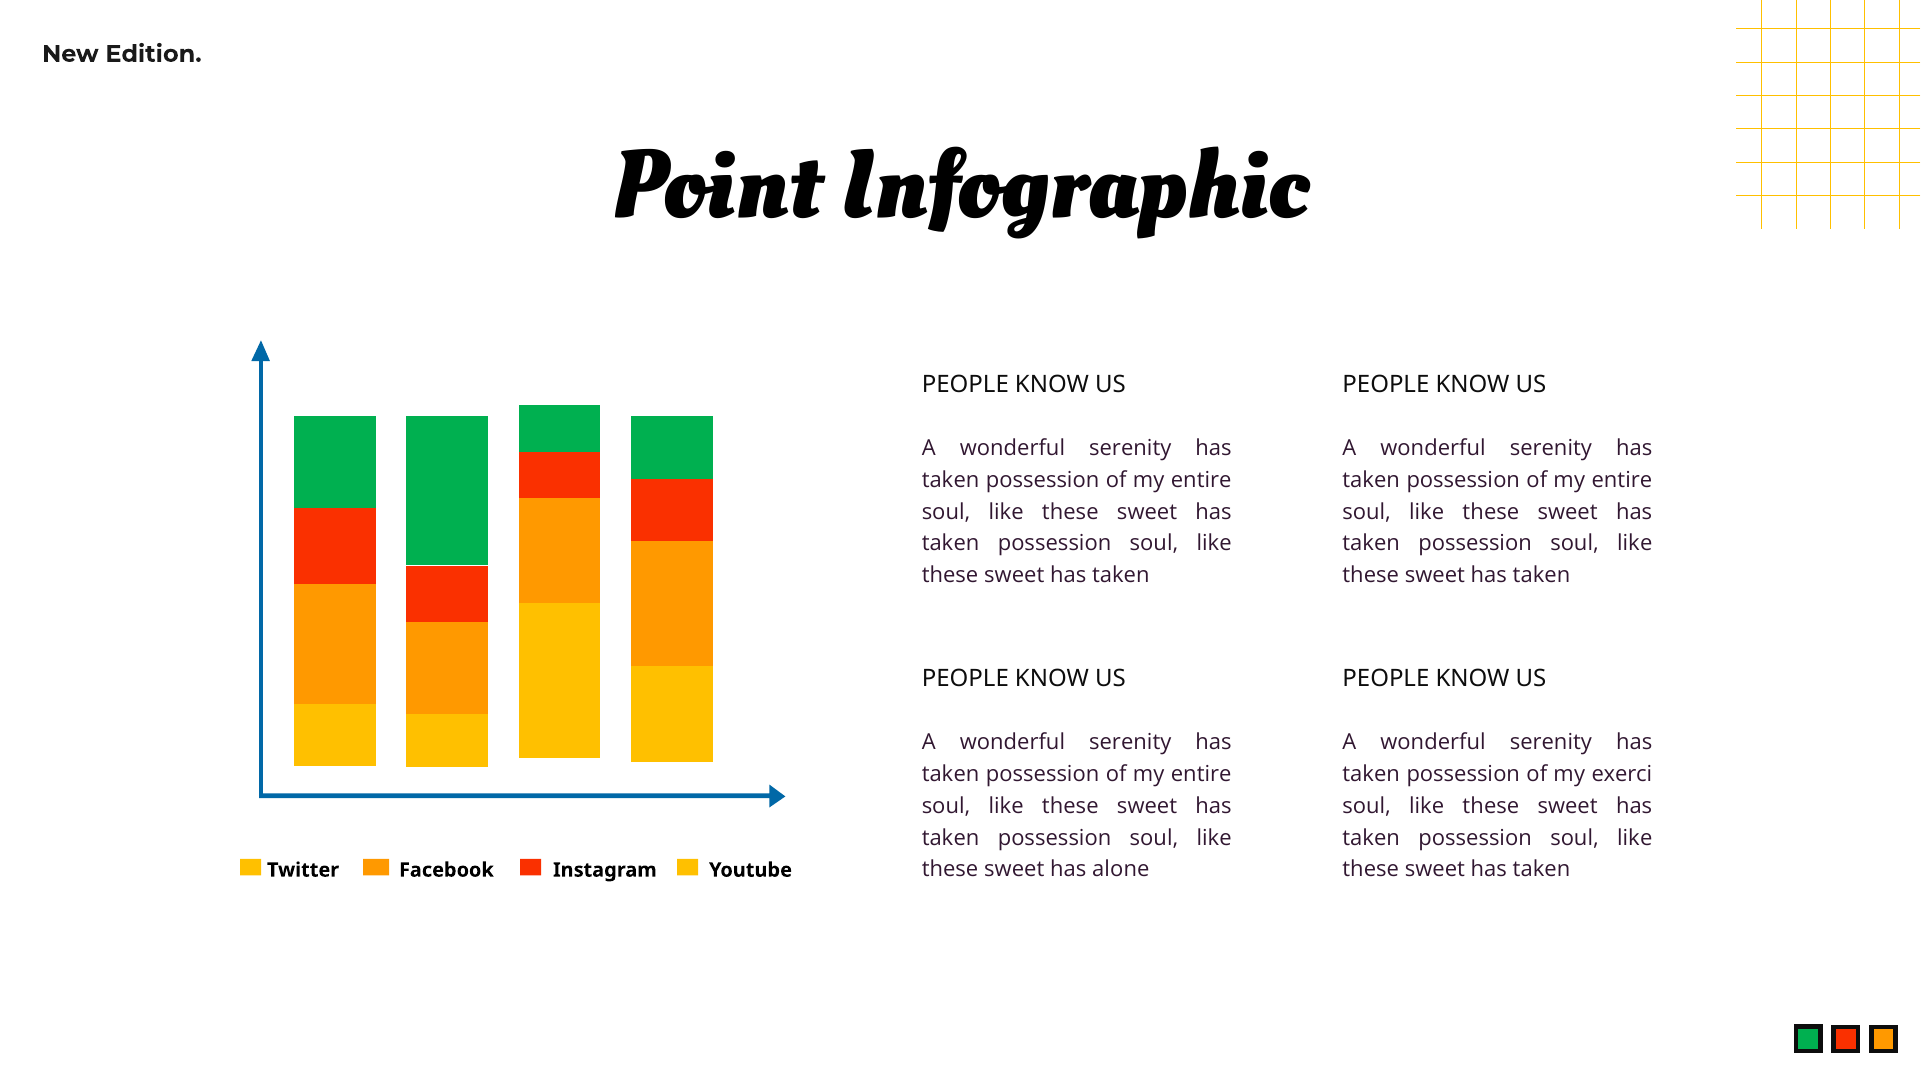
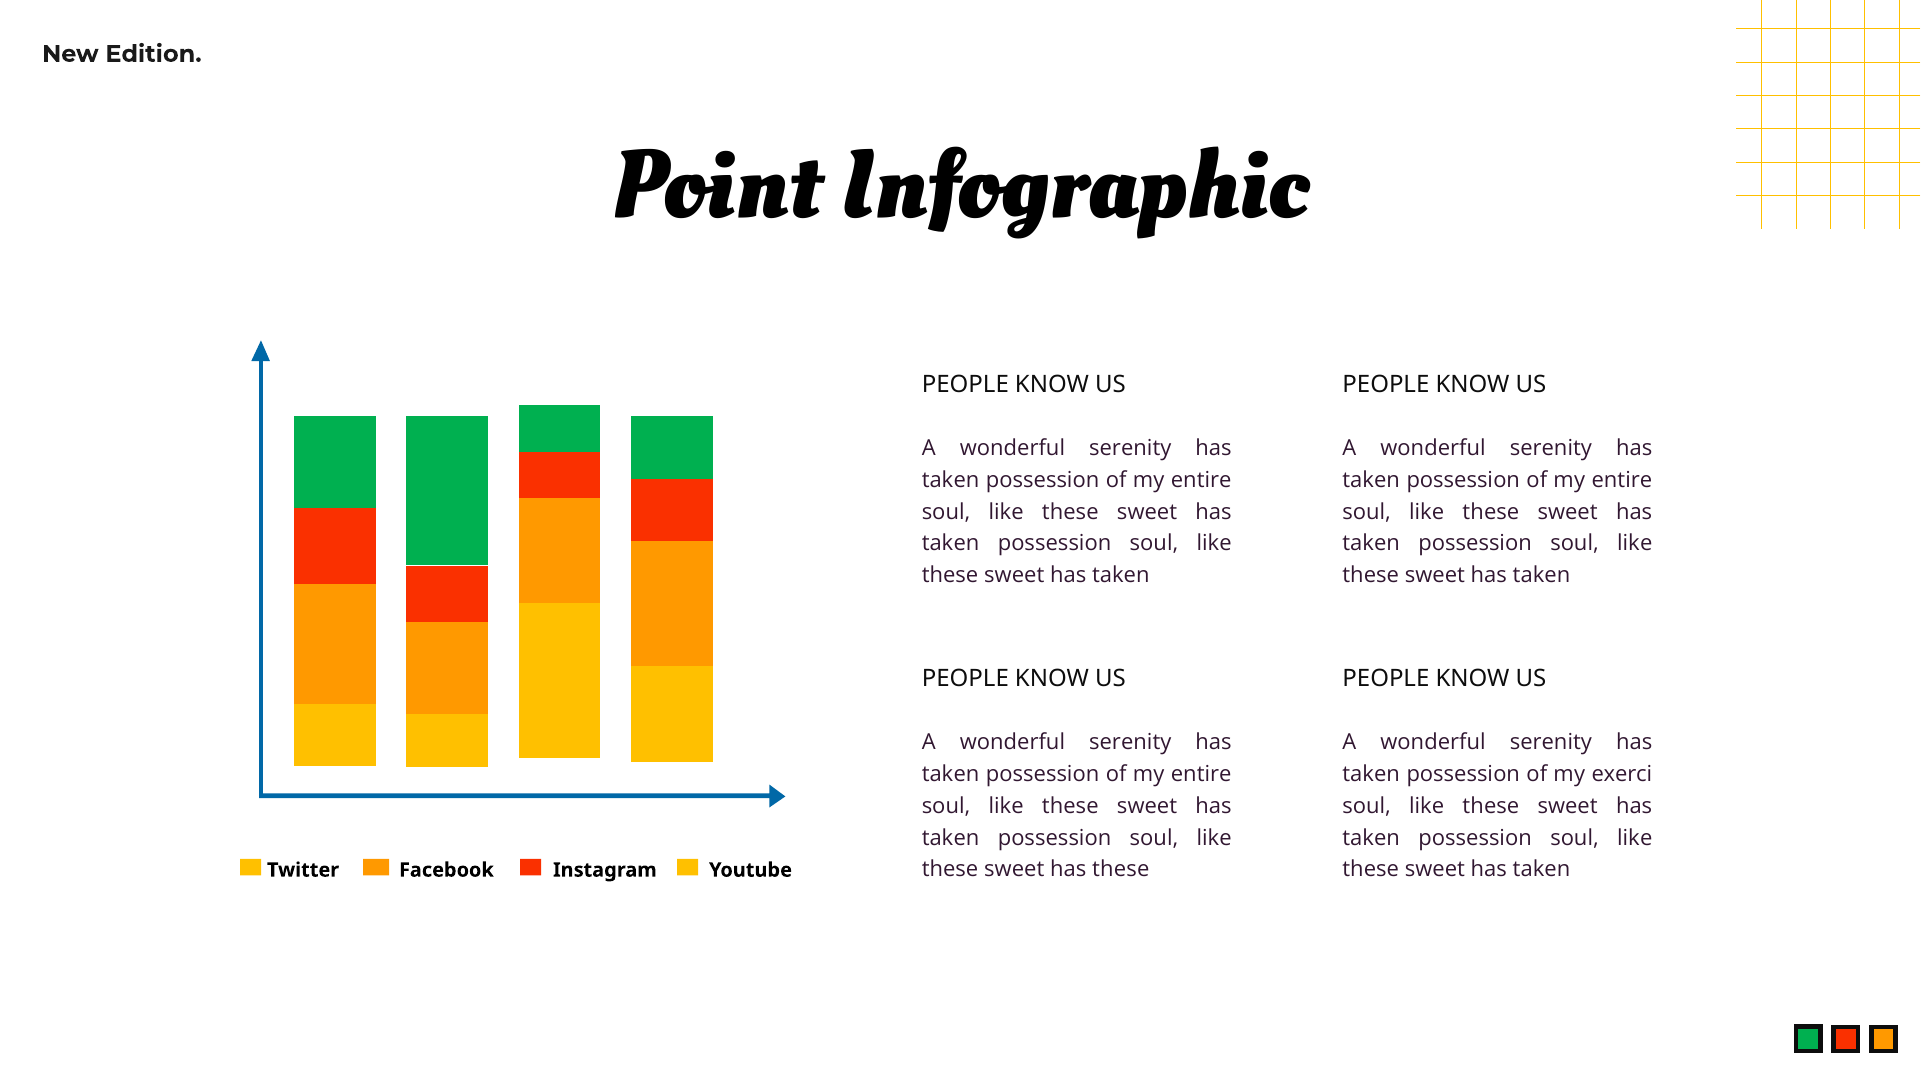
has alone: alone -> these (1121, 870)
